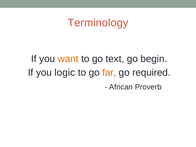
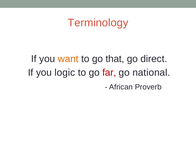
text: text -> that (115, 59)
begin: begin -> direct (154, 59)
far colour: orange -> red (109, 73)
required: required -> national (151, 73)
